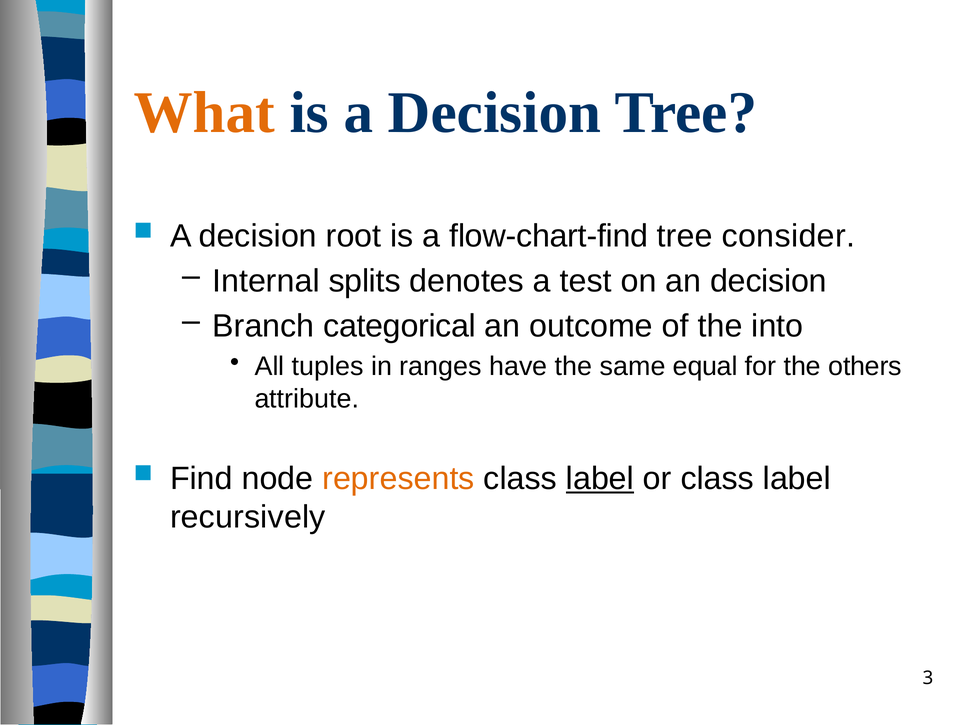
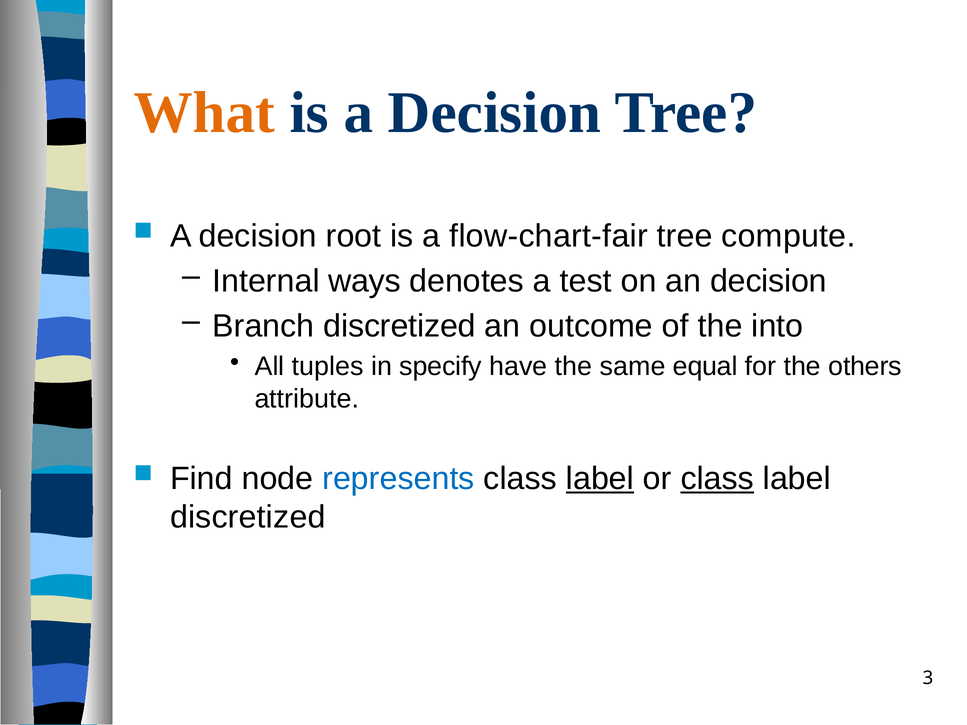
flow-chart-find: flow-chart-find -> flow-chart-fair (549, 236)
consider: consider -> compute (788, 236)
splits: splits -> ways (365, 281)
Branch categorical: categorical -> discretized (400, 326)
ranges: ranges -> specify (441, 367)
represents colour: orange -> blue (398, 479)
class underline: none -> present (717, 479)
recursively: recursively -> discretized (248, 517)
